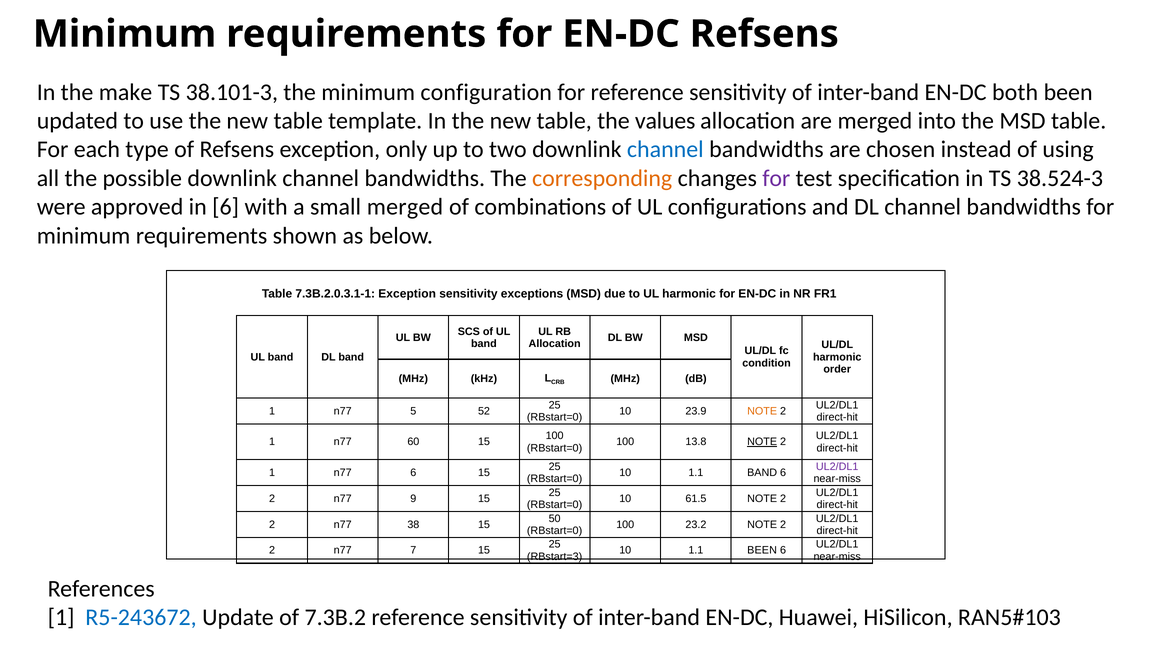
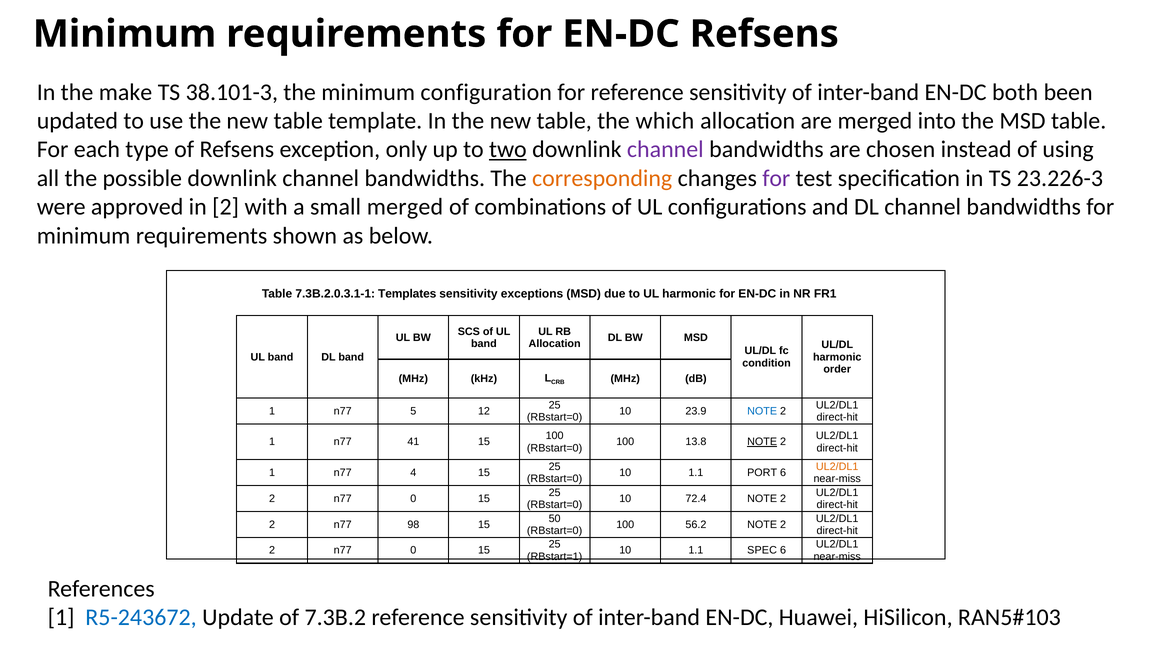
values: values -> which (665, 121)
two underline: none -> present (508, 150)
channel colour: blue -> purple (665, 150)
38.524-3: 38.524-3 -> 23.226-3 (1060, 178)
in 6: 6 -> 2 (226, 207)
7.3B.2.0.3.1-1 Exception: Exception -> Templates (407, 294)
52: 52 -> 12 (484, 412)
NOTE colour: orange -> blue (762, 412)
60: 60 -> 41 (413, 442)
UL2/DL1 colour: purple -> orange (837, 467)
n77 6: 6 -> 4 (413, 473)
1.1 BAND: BAND -> PORT (762, 473)
9: 9 -> 0 (413, 499)
61.5: 61.5 -> 72.4 (696, 499)
38: 38 -> 98 (413, 525)
23.2: 23.2 -> 56.2 (696, 525)
7: 7 -> 0 (413, 551)
1.1 BEEN: BEEN -> SPEC (762, 551)
RBstart=3: RBstart=3 -> RBstart=1 (555, 557)
